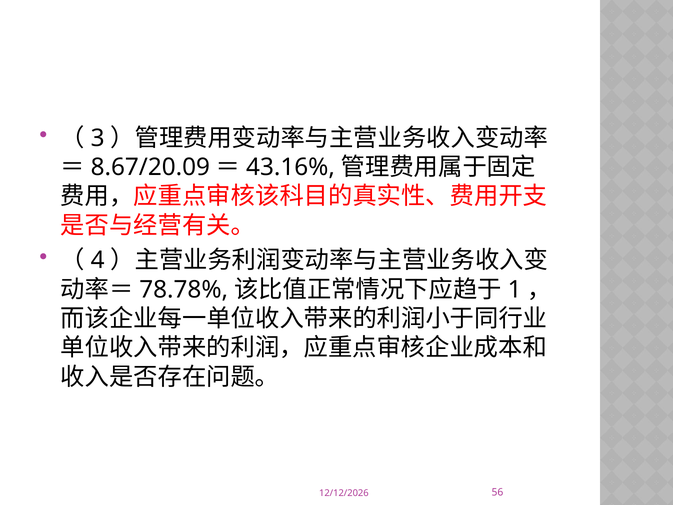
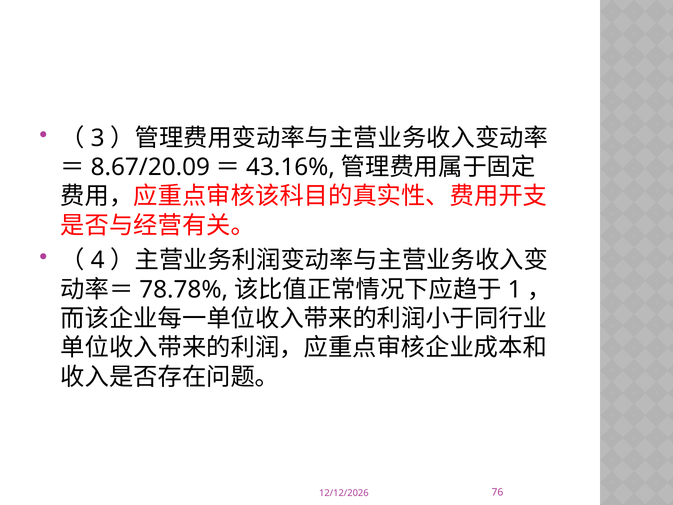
56: 56 -> 76 (497, 492)
